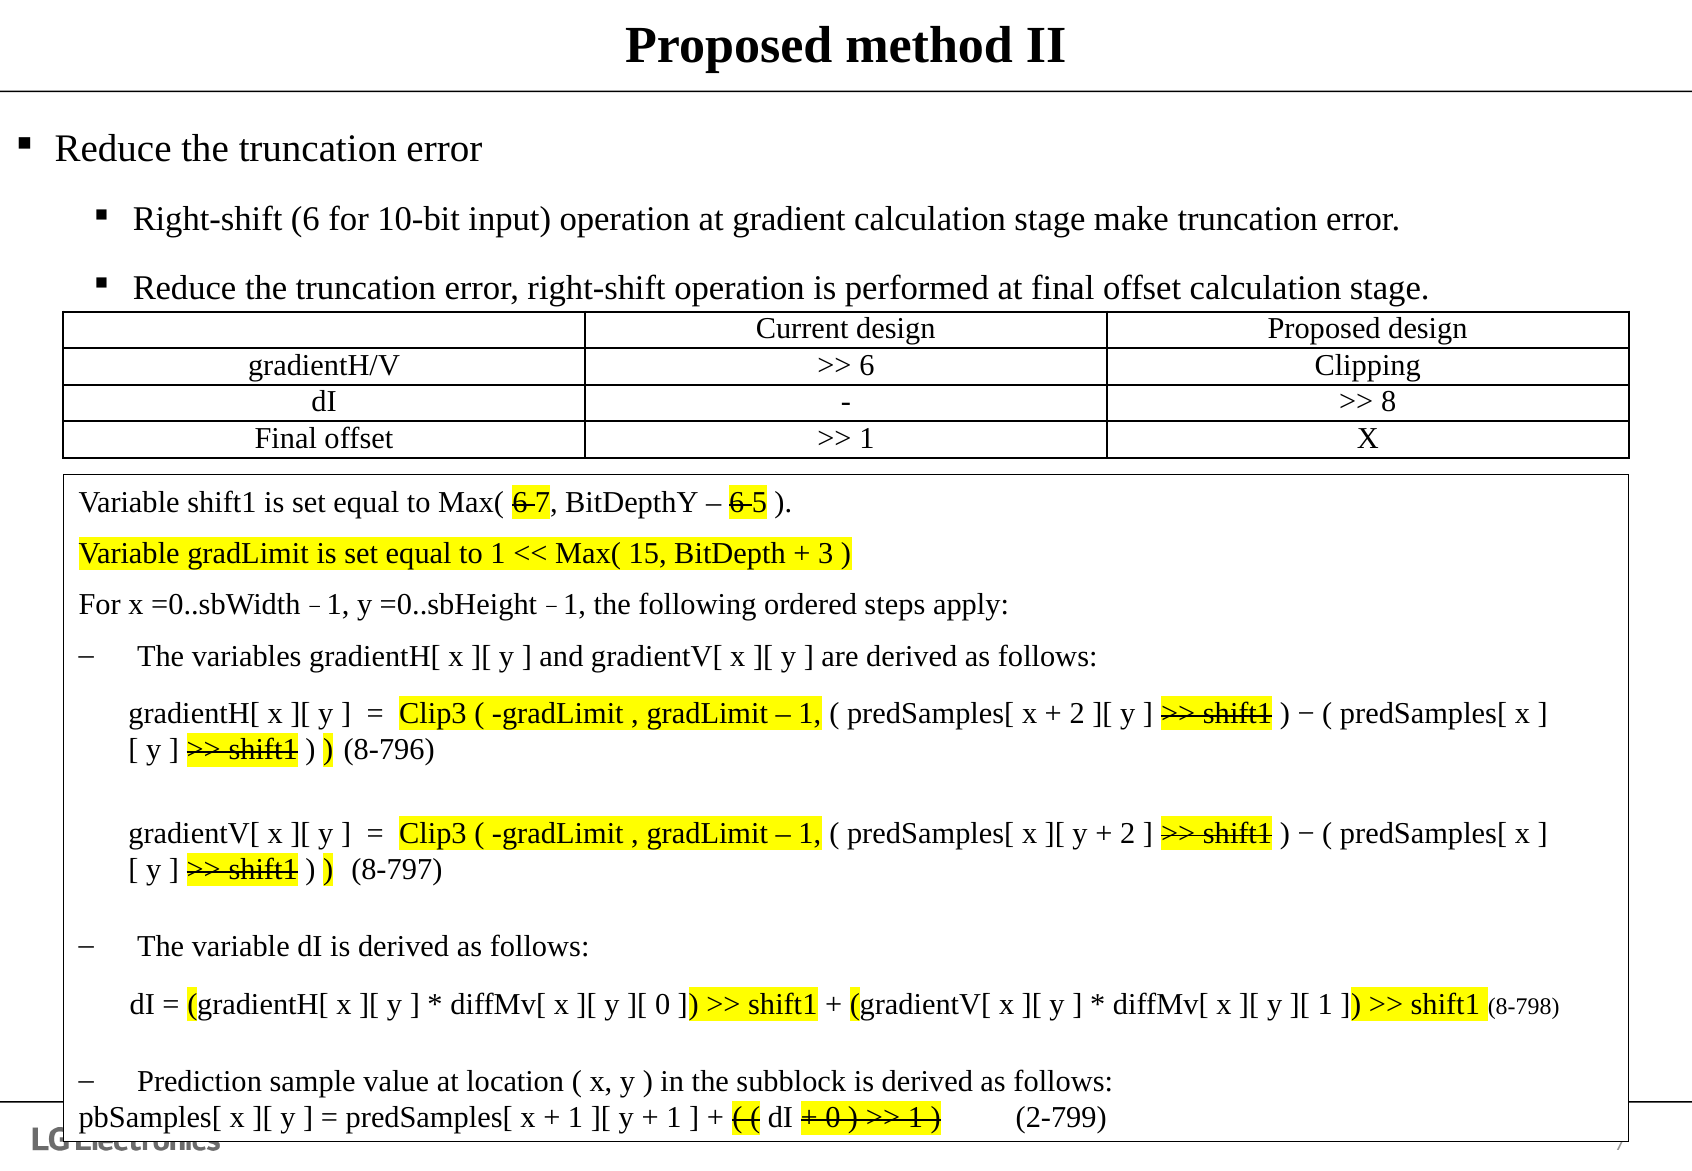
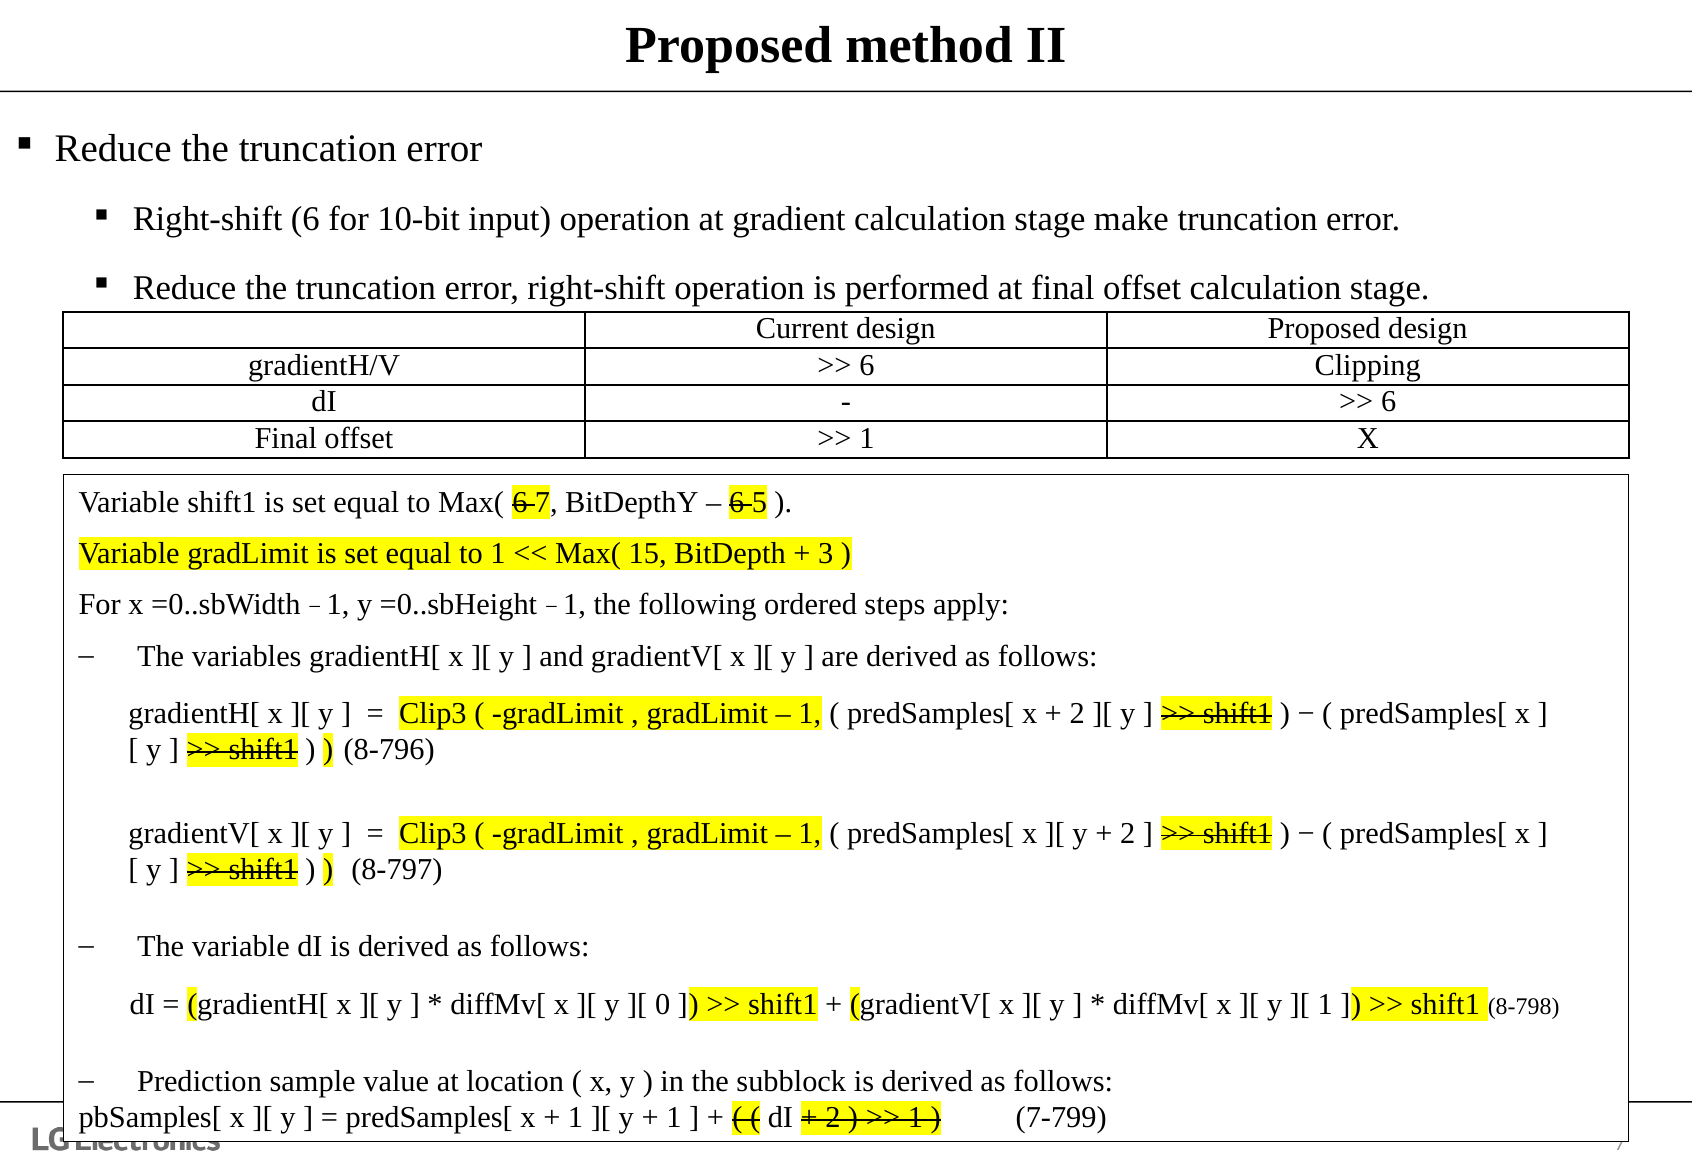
8: 8 -> 6 (1389, 402)
0: 0 -> 2 (833, 1118)
2‑799: 2‑799 -> 7‑799 (1061, 1118)
